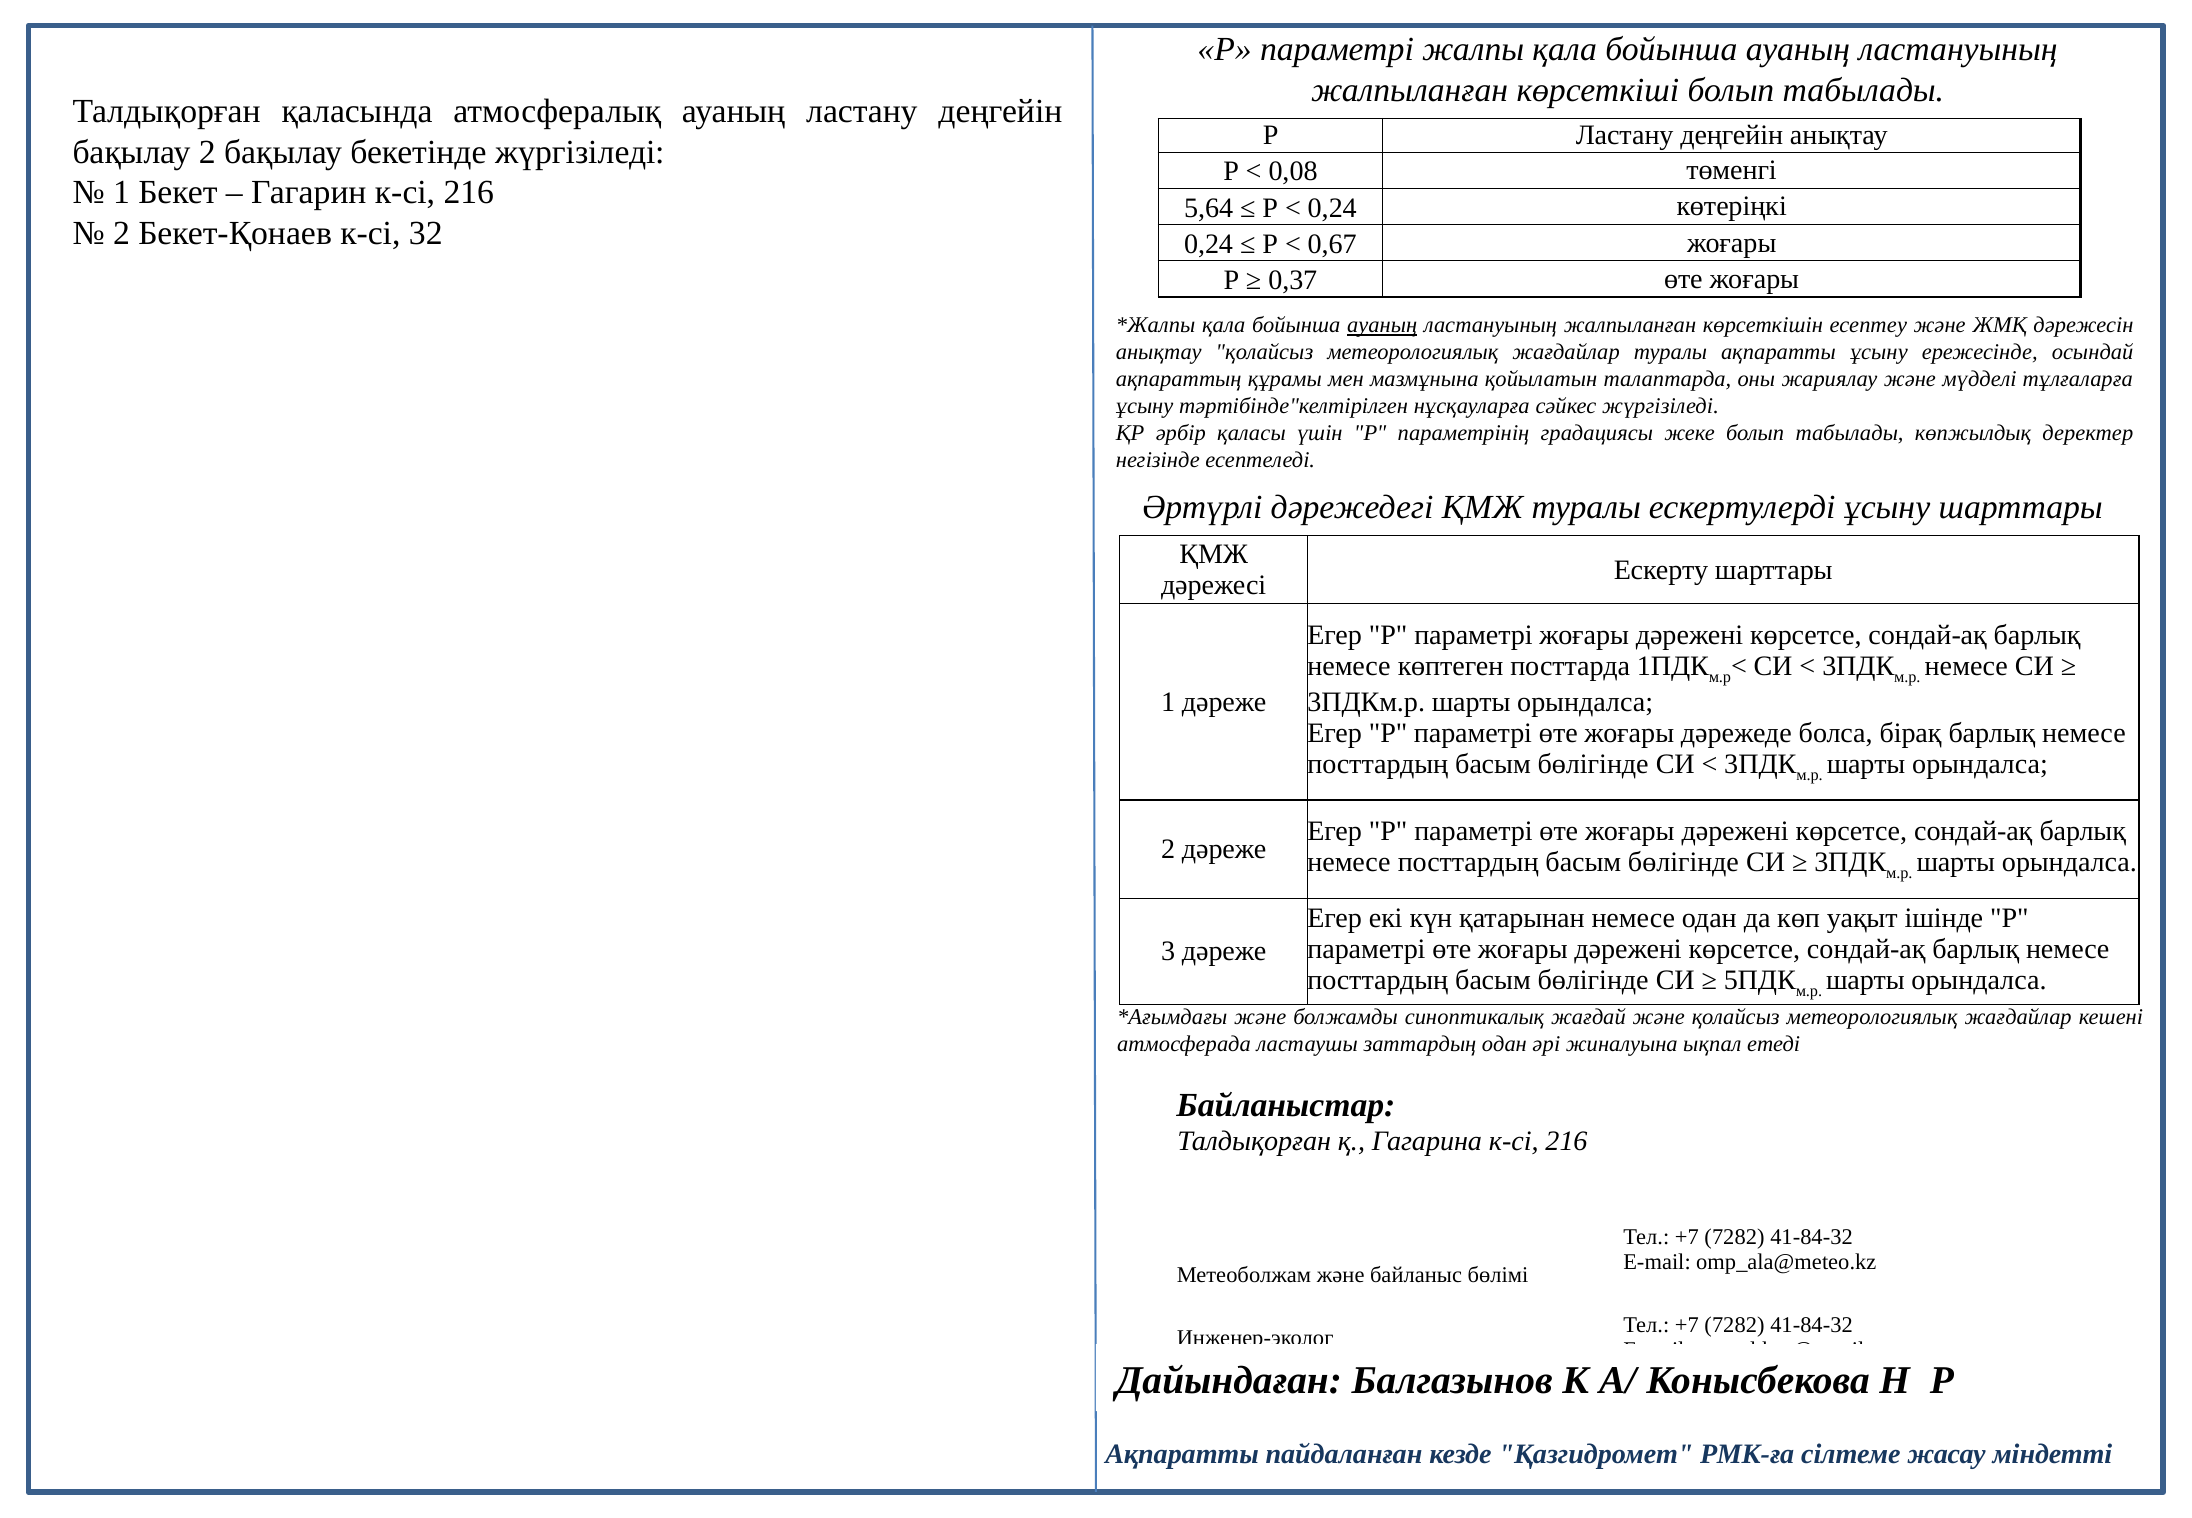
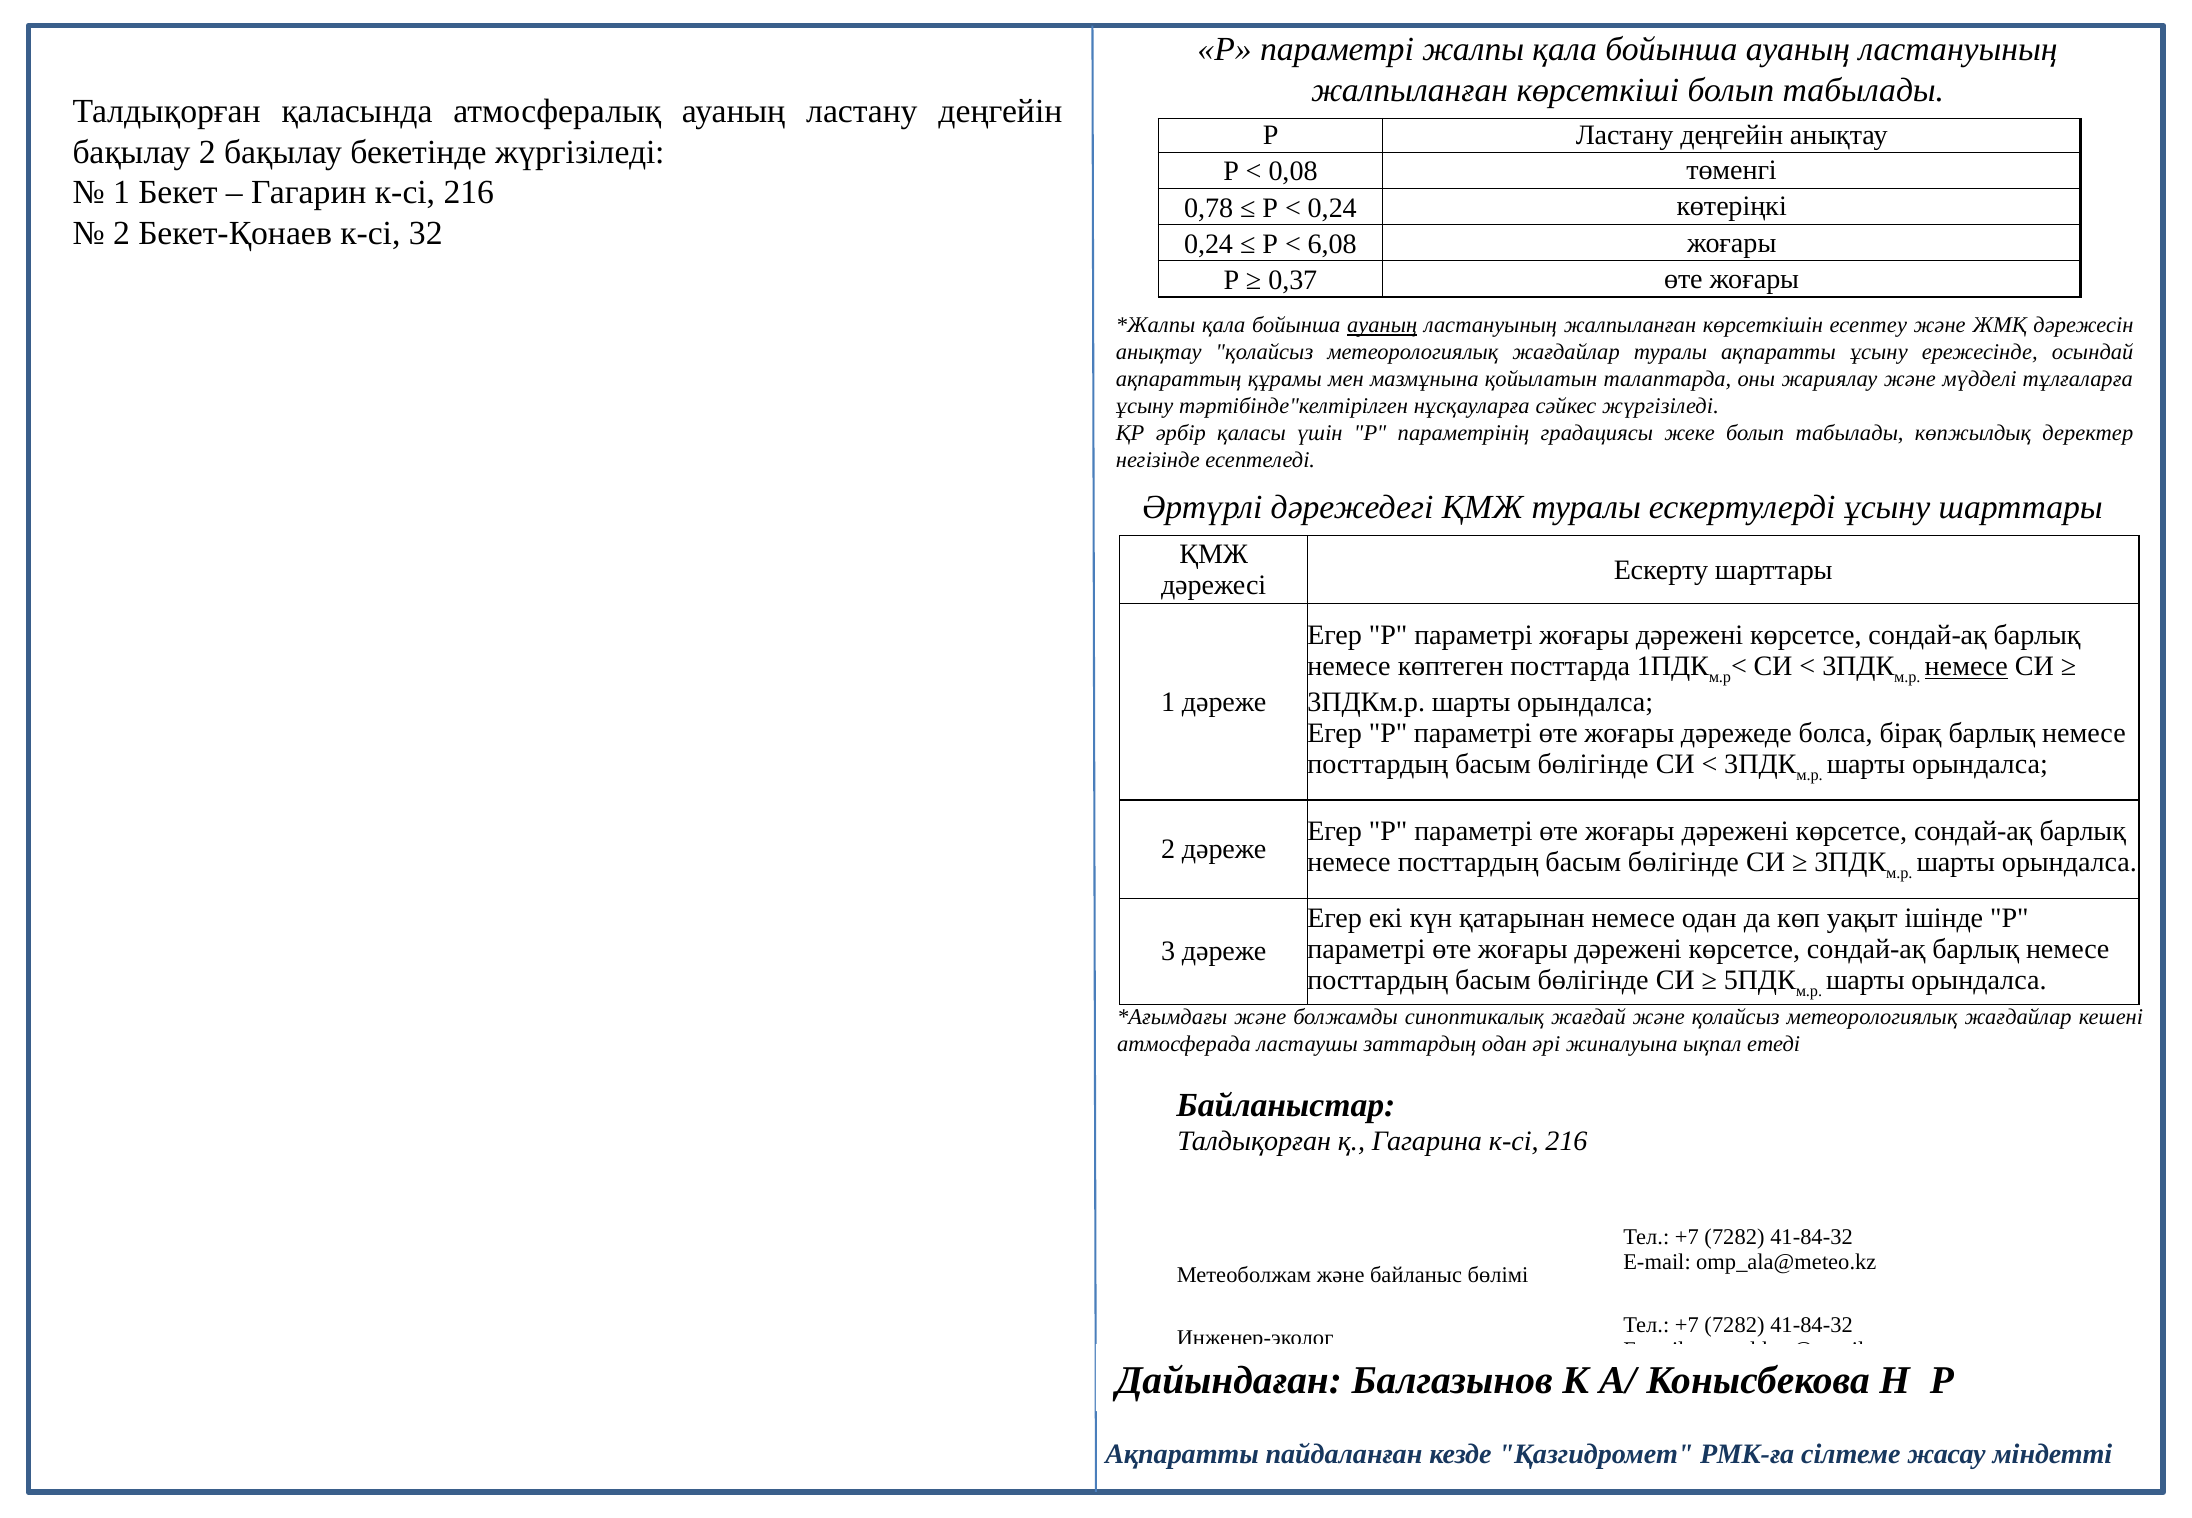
5,64: 5,64 -> 0,78 (1209, 208)
0,67: 0,67 -> 6,08 (1332, 244)
немесе underline: none -> present (1966, 666)
